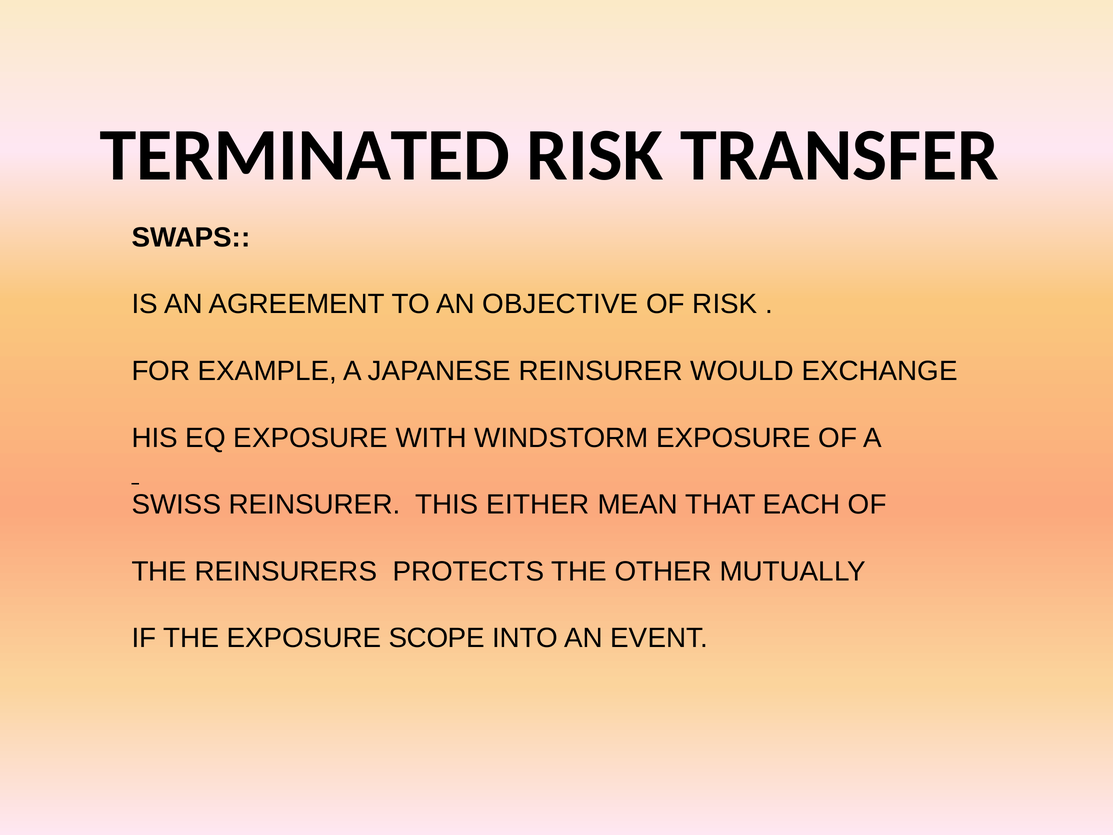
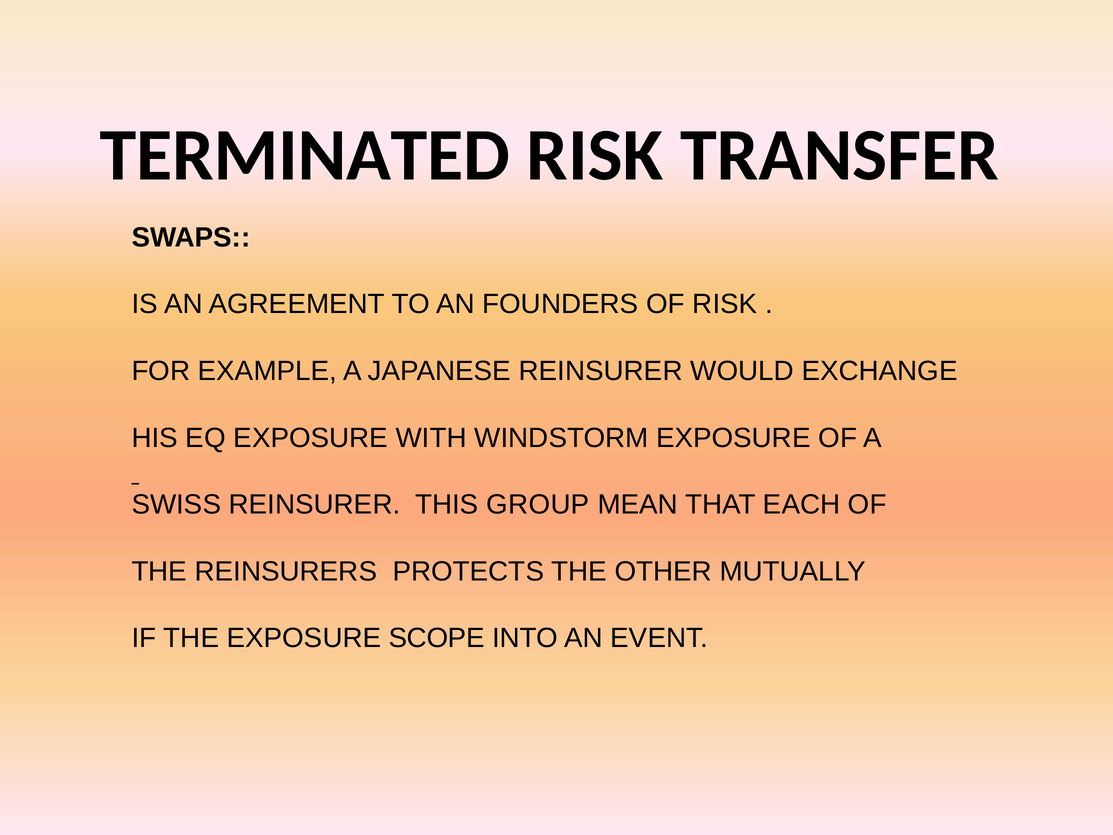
OBJECTIVE: OBJECTIVE -> FOUNDERS (560, 304)
EITHER: EITHER -> GROUP (538, 505)
